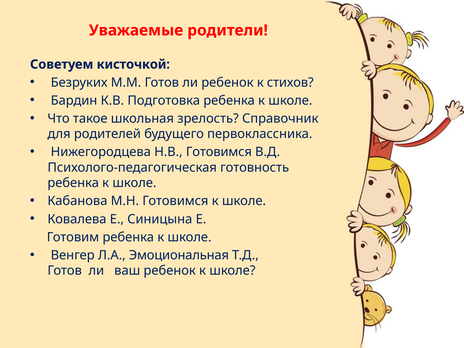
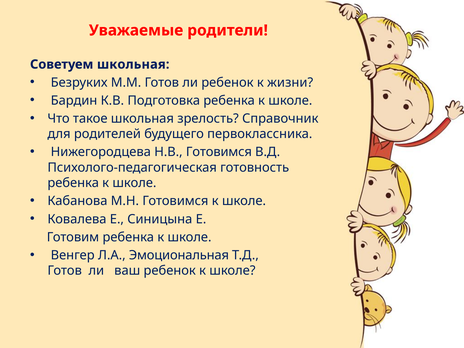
Советуем кисточкой: кисточкой -> школьная (133, 64)
стихов: стихов -> жизни (290, 82)
